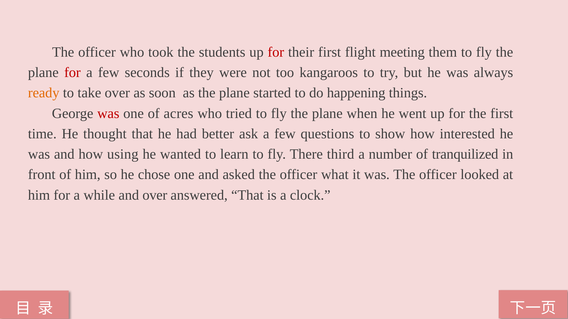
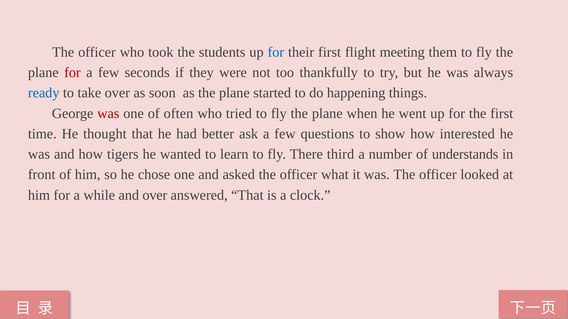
for colour: red -> blue (276, 52)
kangaroos: kangaroos -> thankfully (329, 73)
ready colour: orange -> blue (44, 93)
acres: acres -> often (178, 114)
using: using -> tigers (123, 154)
tranquilized: tranquilized -> understands (465, 154)
